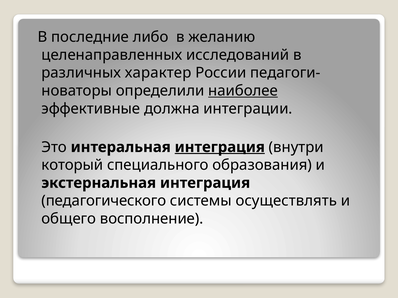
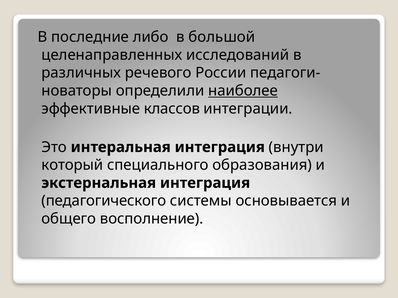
желанию: желанию -> большой (222, 37)
характер: характер -> речевого (158, 73)
должна: должна -> классов (172, 109)
интеграция underline: present -> none (220, 147)
осуществлять: осуществлять -> основывается (286, 201)
